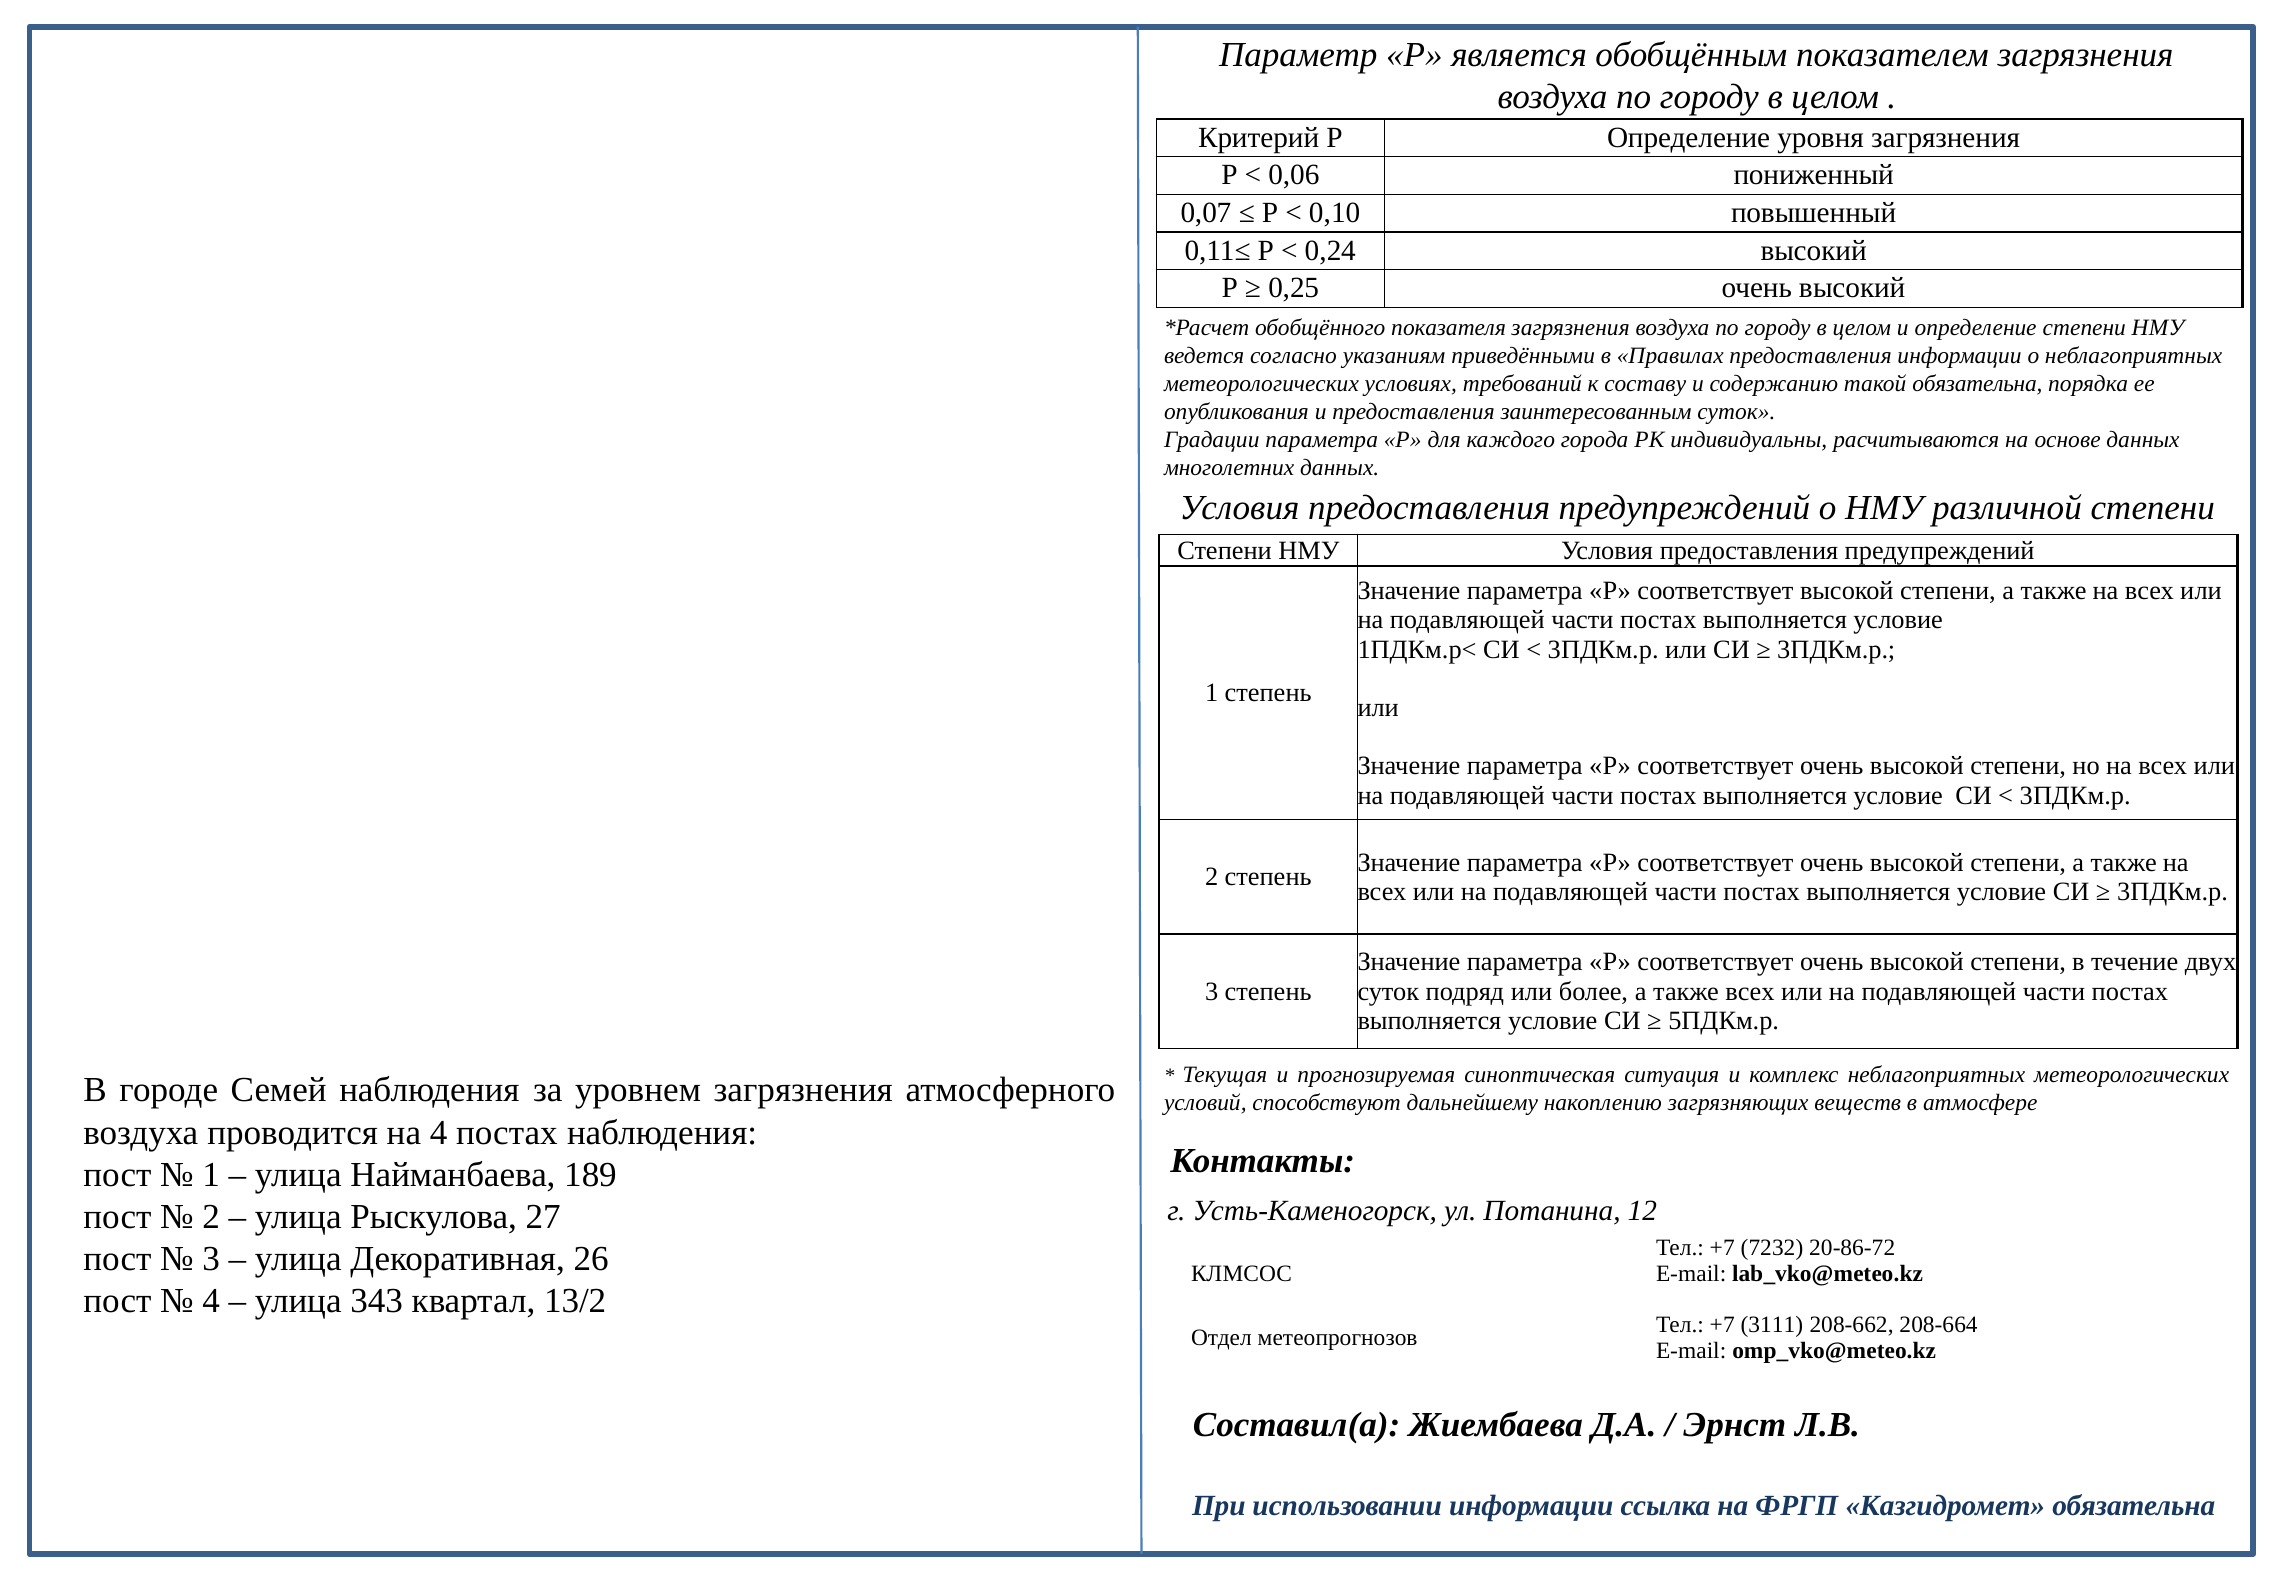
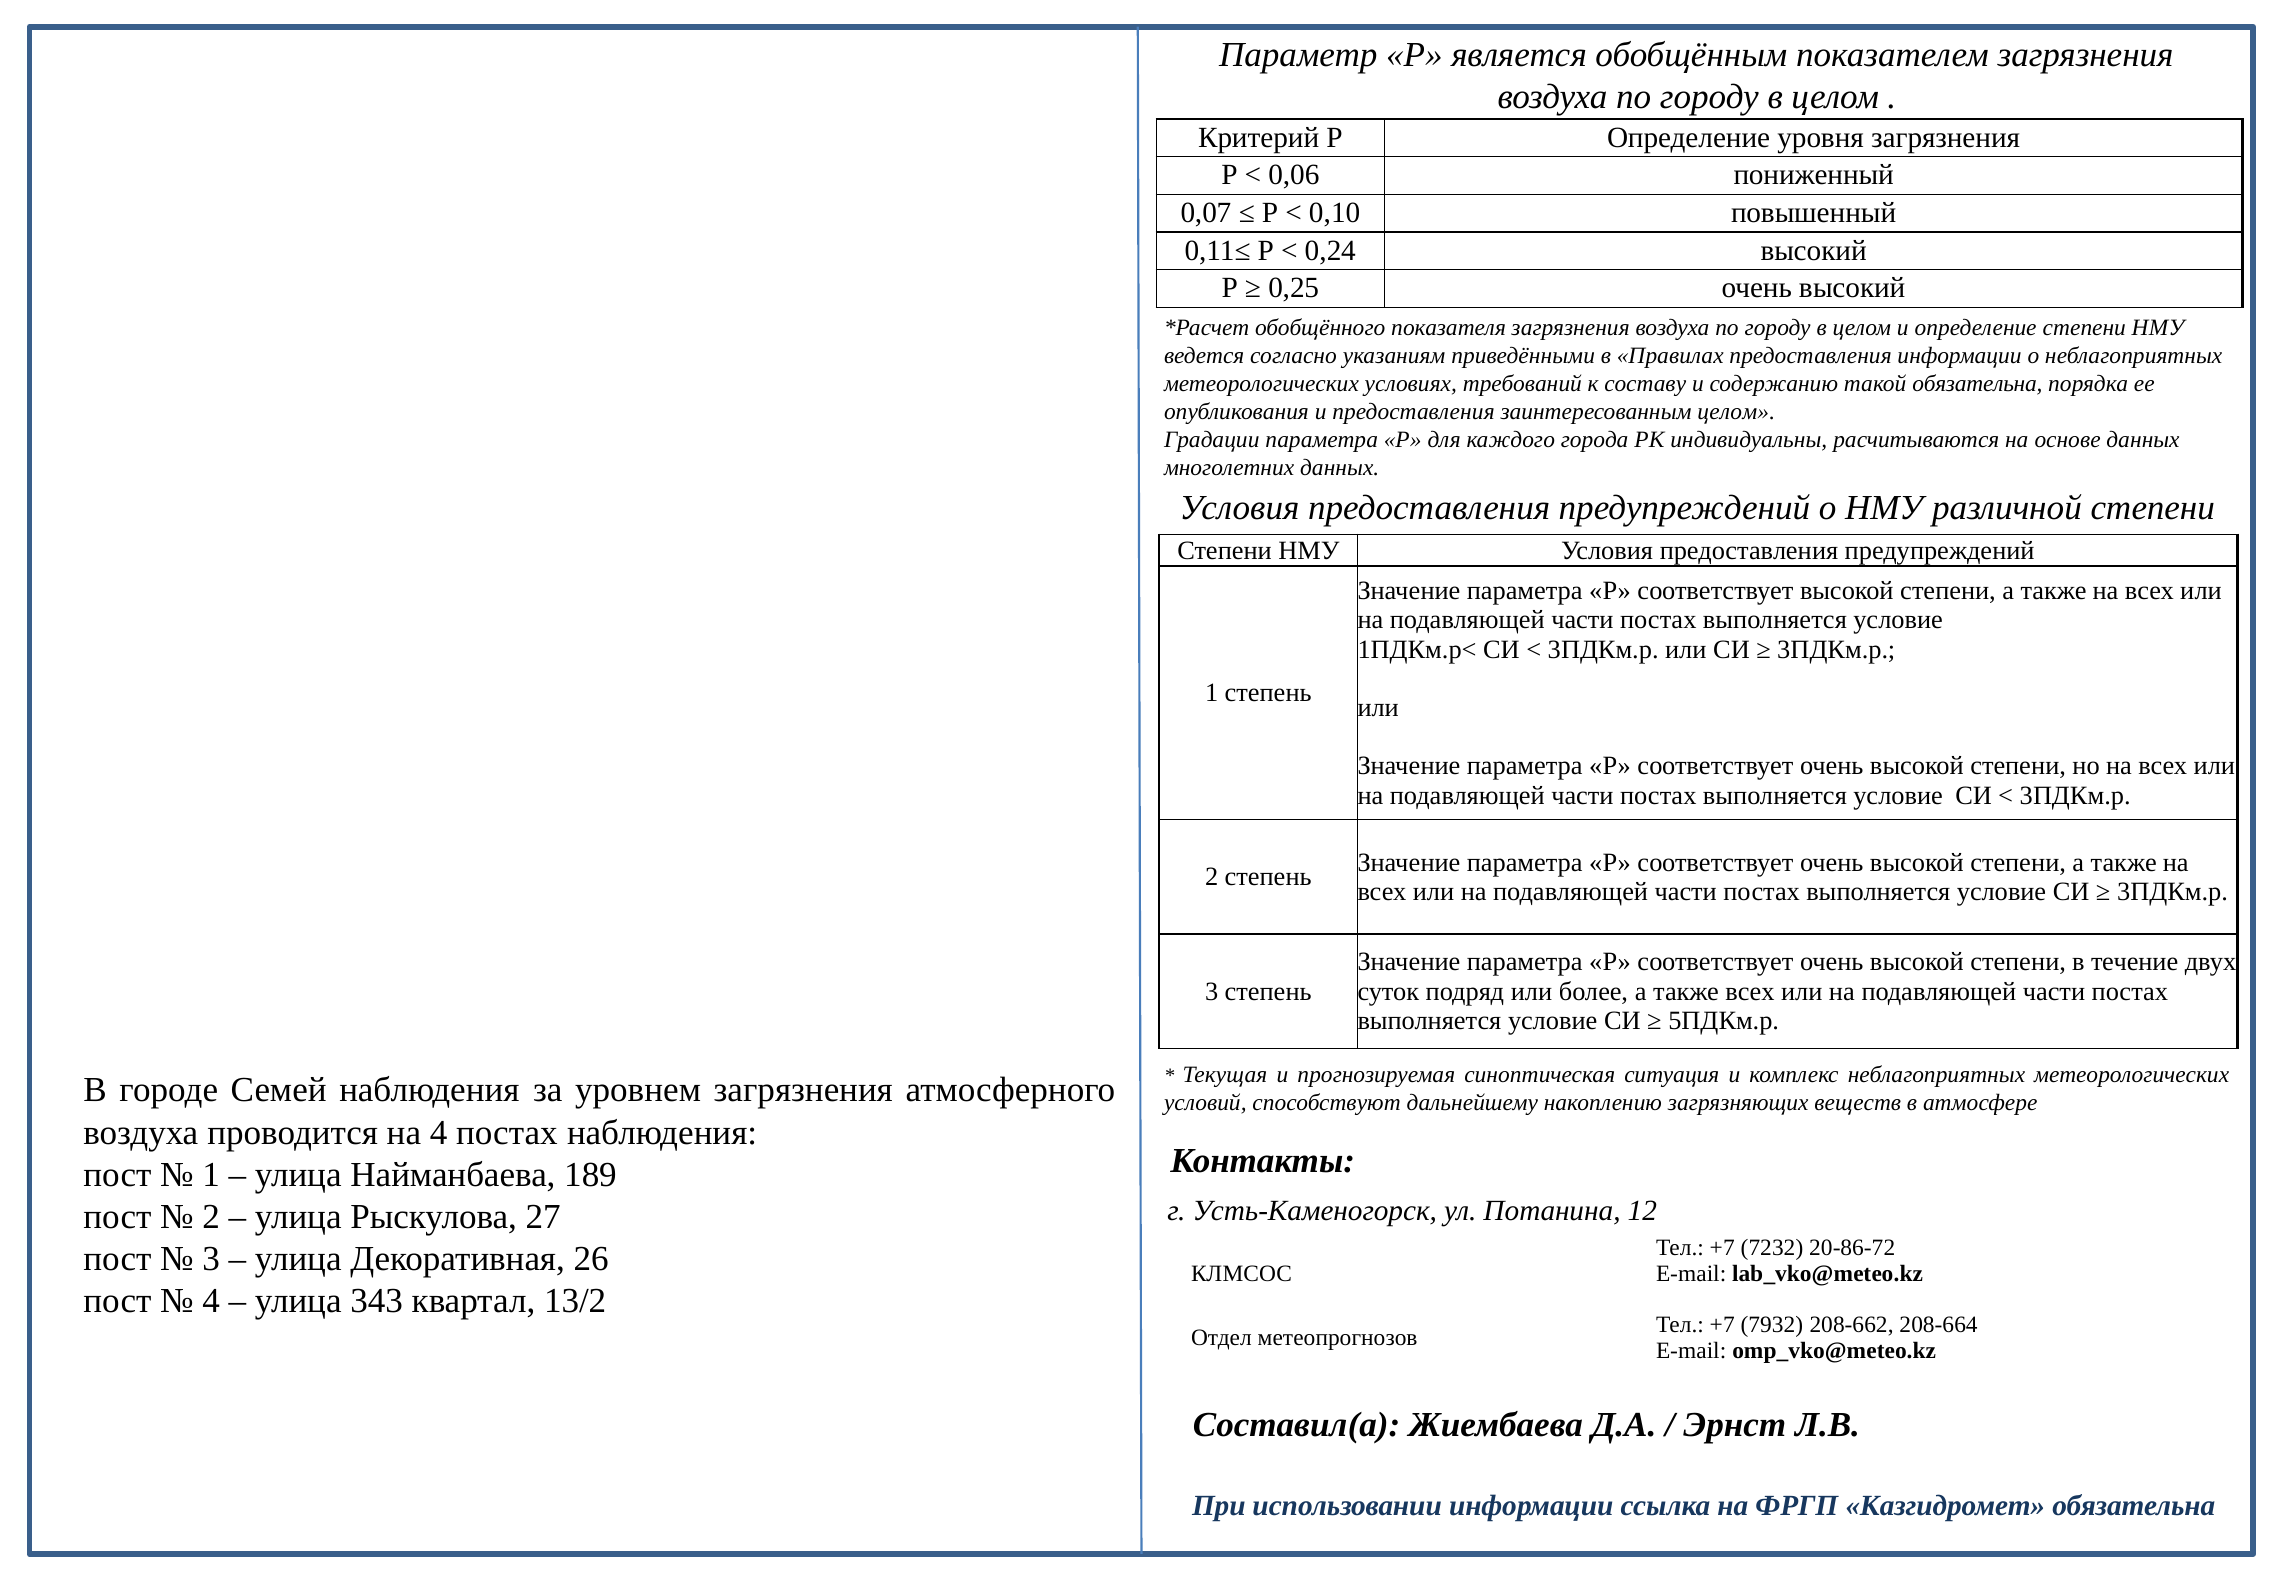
заинтересованным суток: суток -> целом (1736, 412)
3111: 3111 -> 7932 (1772, 1324)
